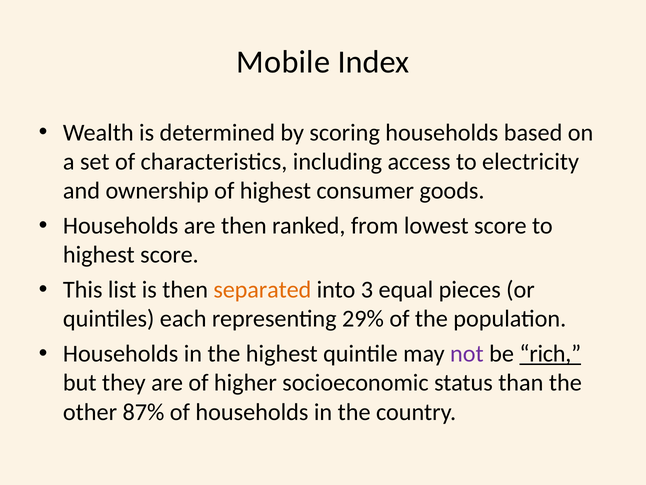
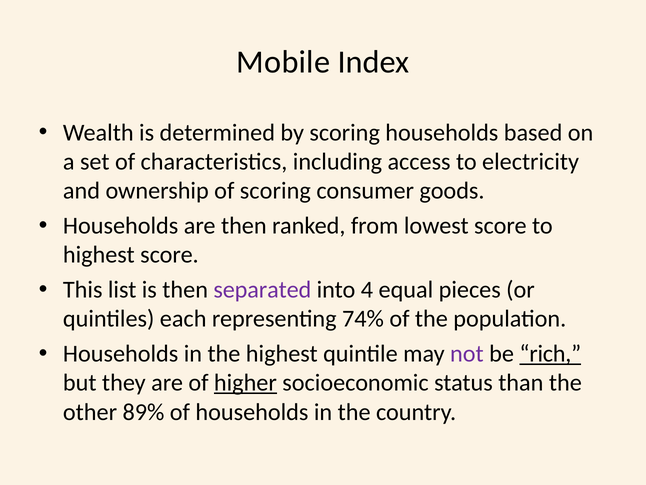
of highest: highest -> scoring (275, 191)
separated colour: orange -> purple (262, 289)
3: 3 -> 4 (367, 289)
29%: 29% -> 74% (363, 319)
higher underline: none -> present (245, 383)
87%: 87% -> 89% (143, 412)
